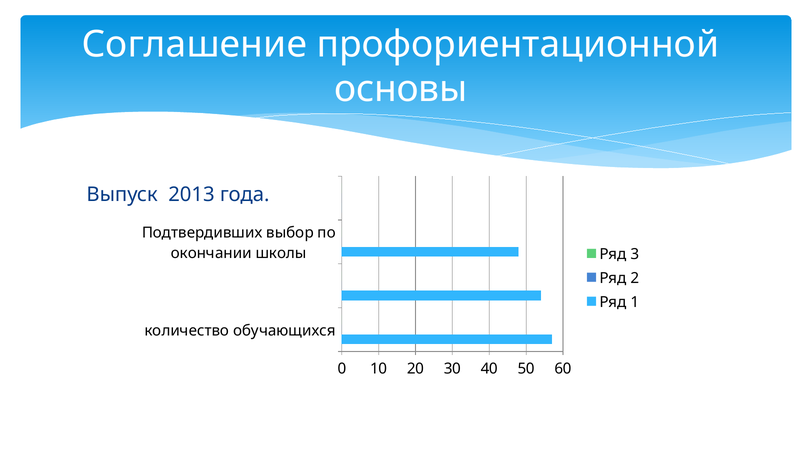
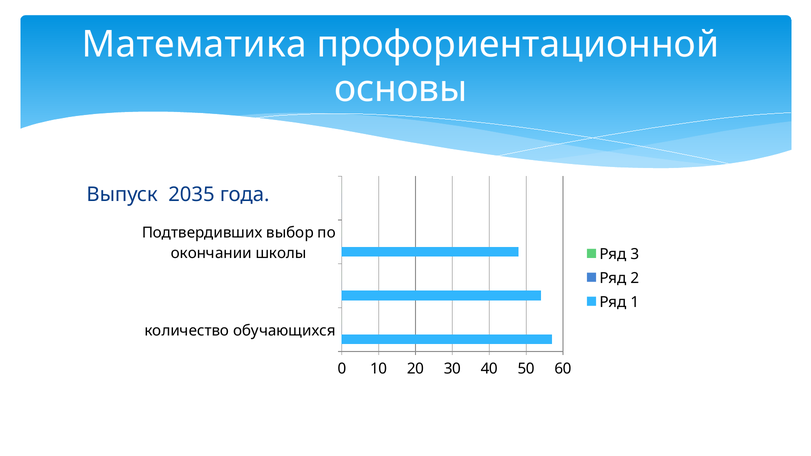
Соглашение: Соглашение -> Математика (194, 44)
2013: 2013 -> 2035 (191, 195)
